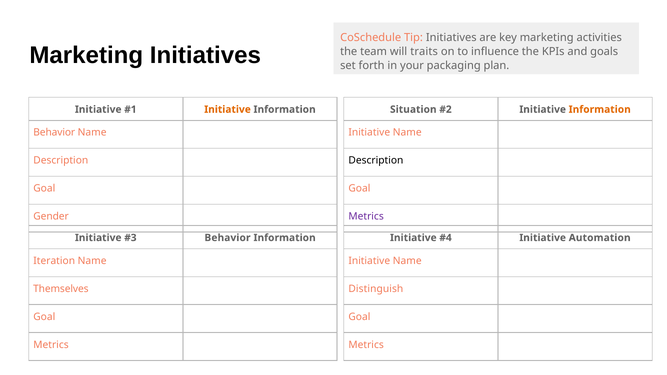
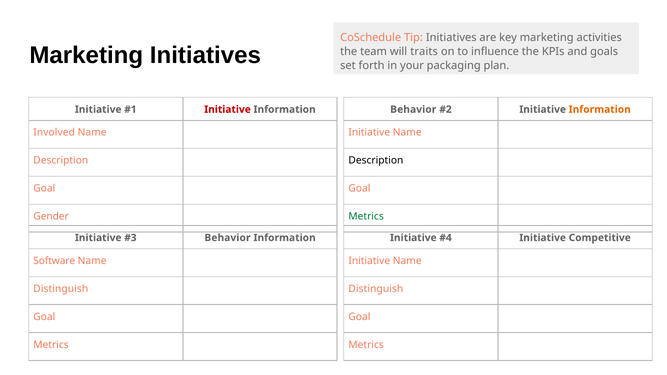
Initiative colour: orange -> red (228, 109)
Situation: Situation -> Behavior (413, 109)
Behavior: Behavior -> Involved (54, 133)
Metrics colour: purple -> green (366, 216)
Automation: Automation -> Competitive (600, 238)
Iteration: Iteration -> Software (54, 261)
Themselves: Themselves -> Distinguish (61, 289)
